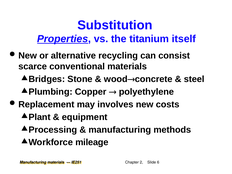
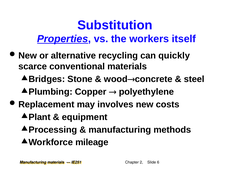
titanium: titanium -> workers (149, 39)
consist: consist -> quickly (174, 56)
